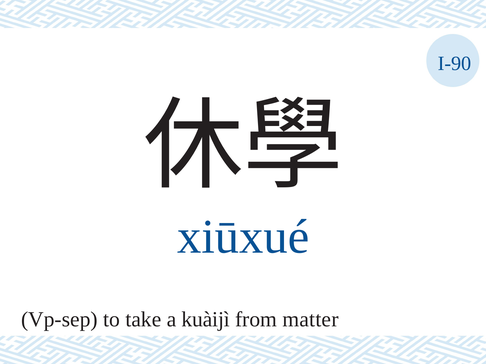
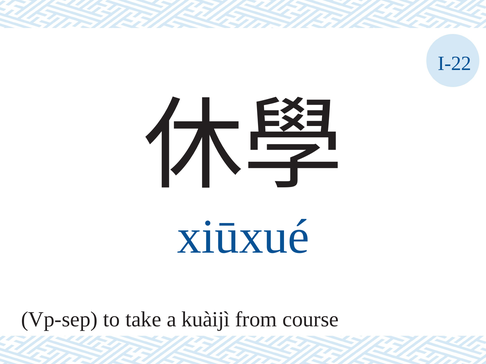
I-90: I-90 -> I-22 (455, 64)
matter: matter -> course (311, 320)
